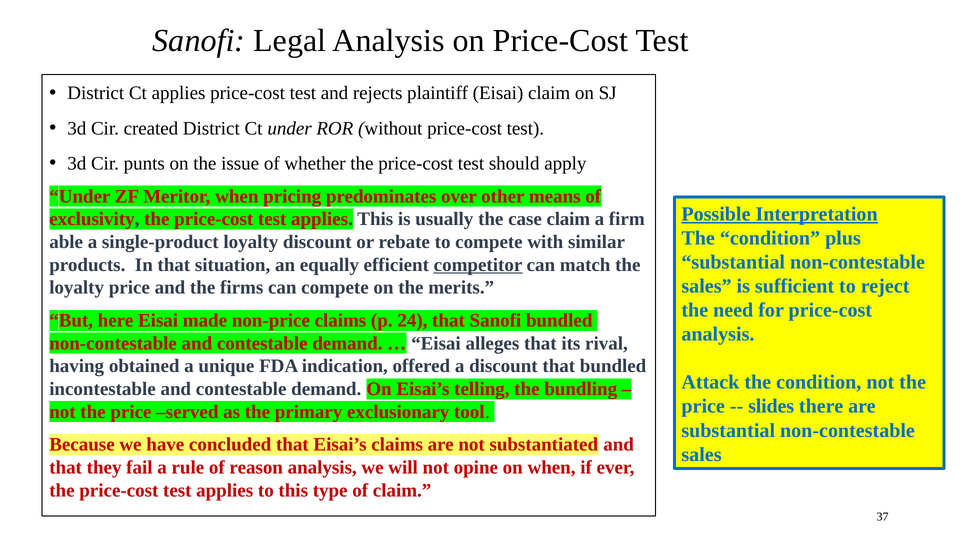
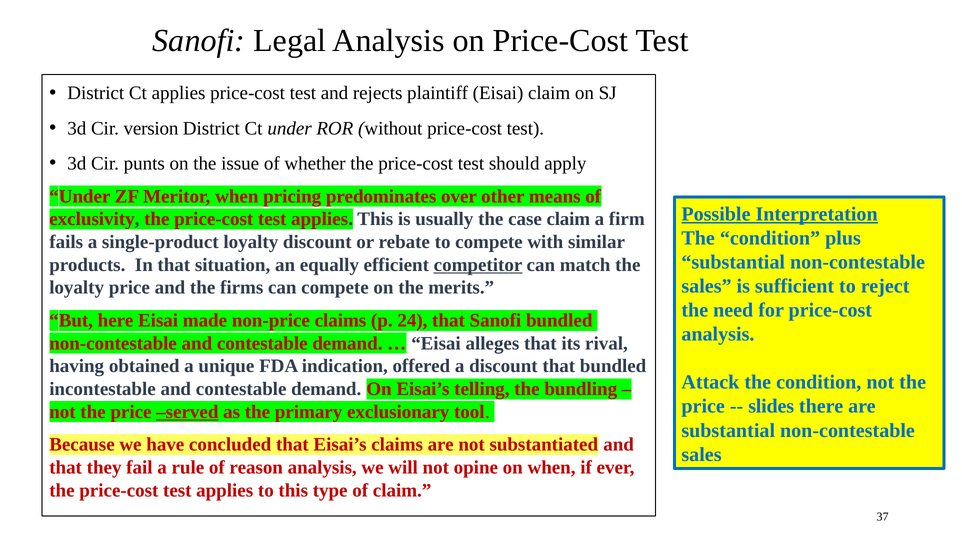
created: created -> version (151, 128)
able: able -> fails (66, 242)
served underline: none -> present (187, 412)
